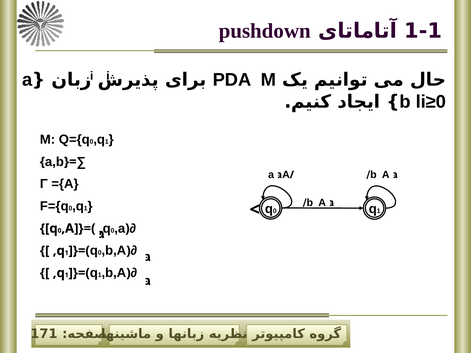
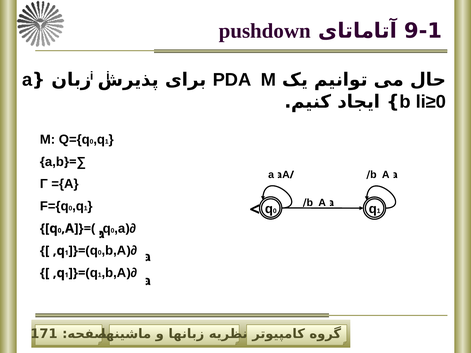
1-1: 1-1 -> 9-1 (423, 31)
